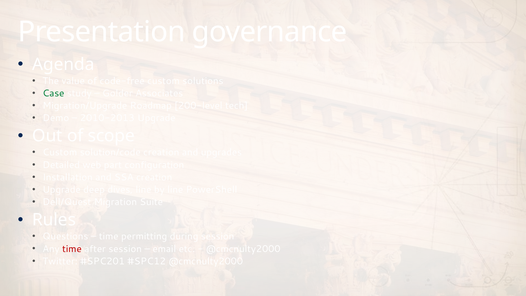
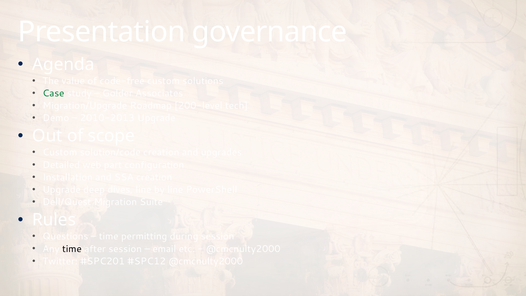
time colour: red -> black (72, 249)
